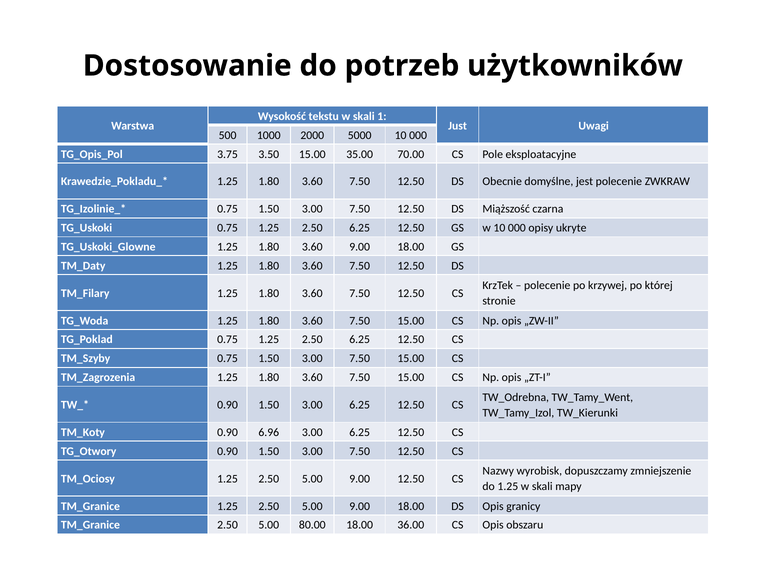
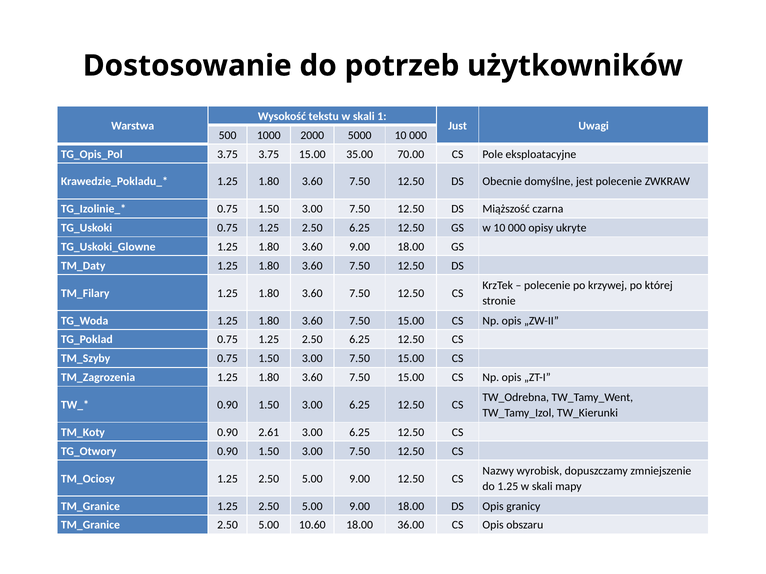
3.75 3.50: 3.50 -> 3.75 (269, 154)
6.96: 6.96 -> 2.61 (269, 433)
80.00: 80.00 -> 10.60 (312, 526)
